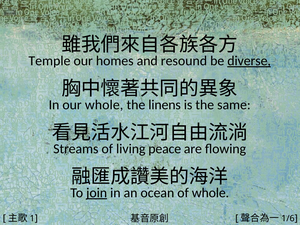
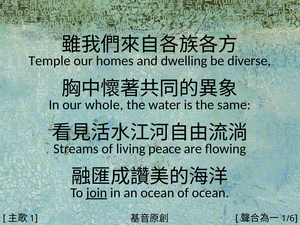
resound: resound -> dwelling (184, 61)
diverse underline: present -> none (249, 61)
linens: linens -> water (165, 105)
of whole: whole -> ocean (210, 193)
